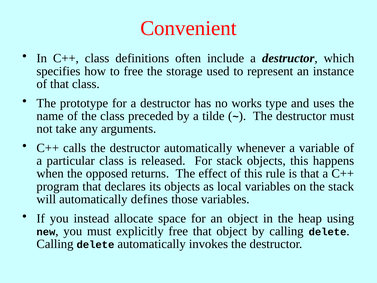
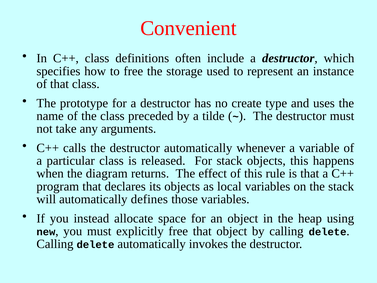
works: works -> create (247, 103)
opposed: opposed -> diagram (107, 173)
